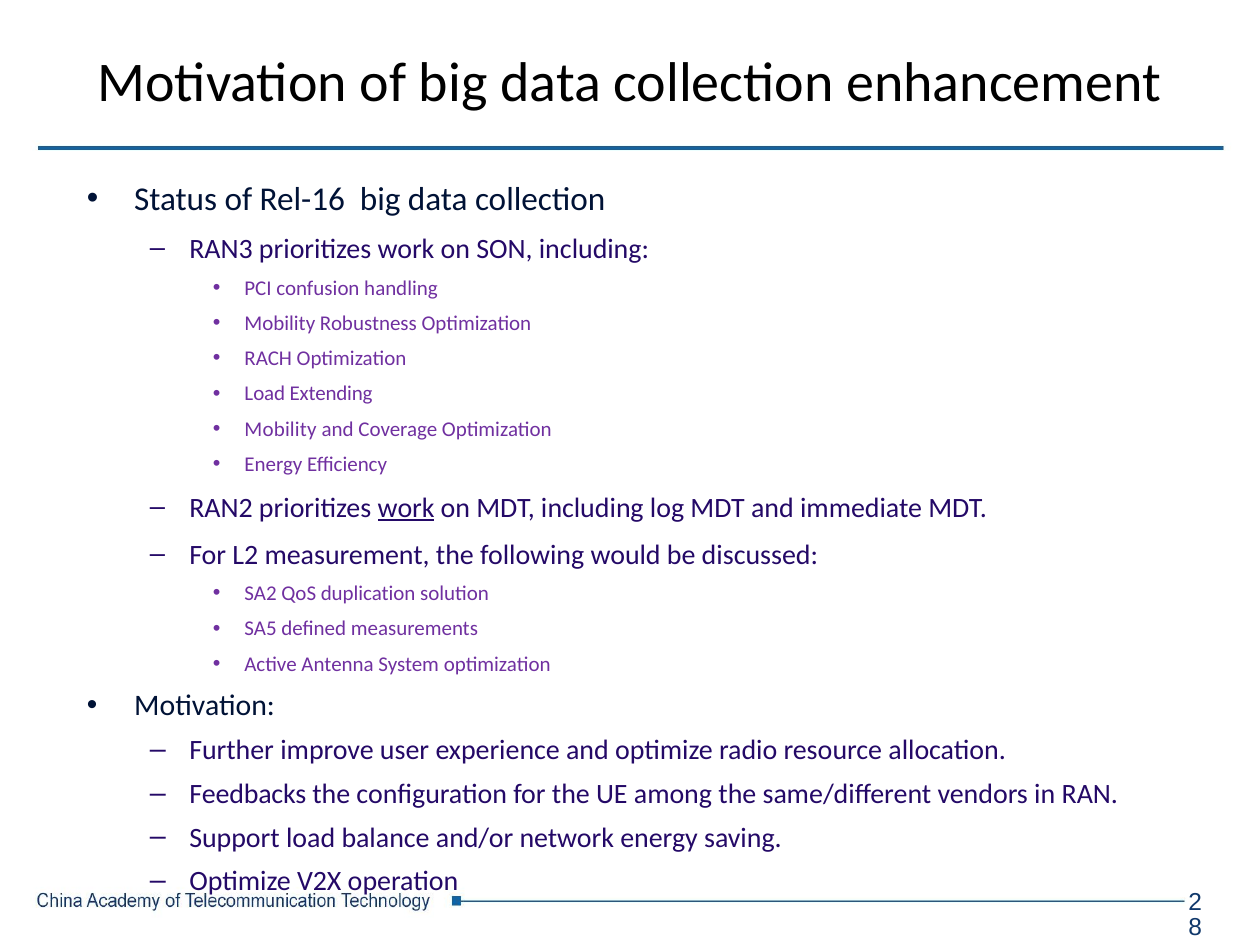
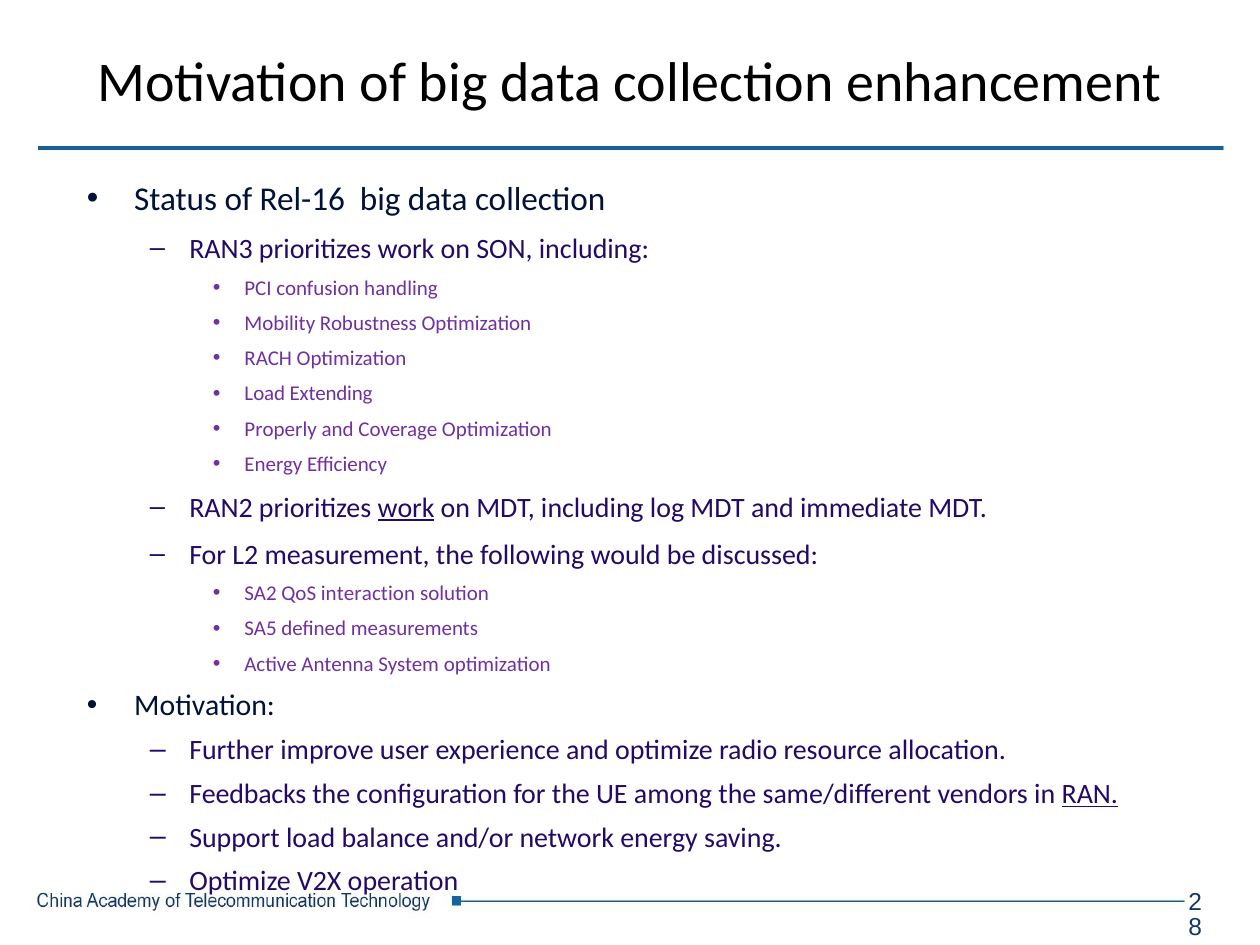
Mobility: Mobility -> Properly (281, 429)
duplication: duplication -> interaction (368, 594)
RAN underline: none -> present (1090, 794)
